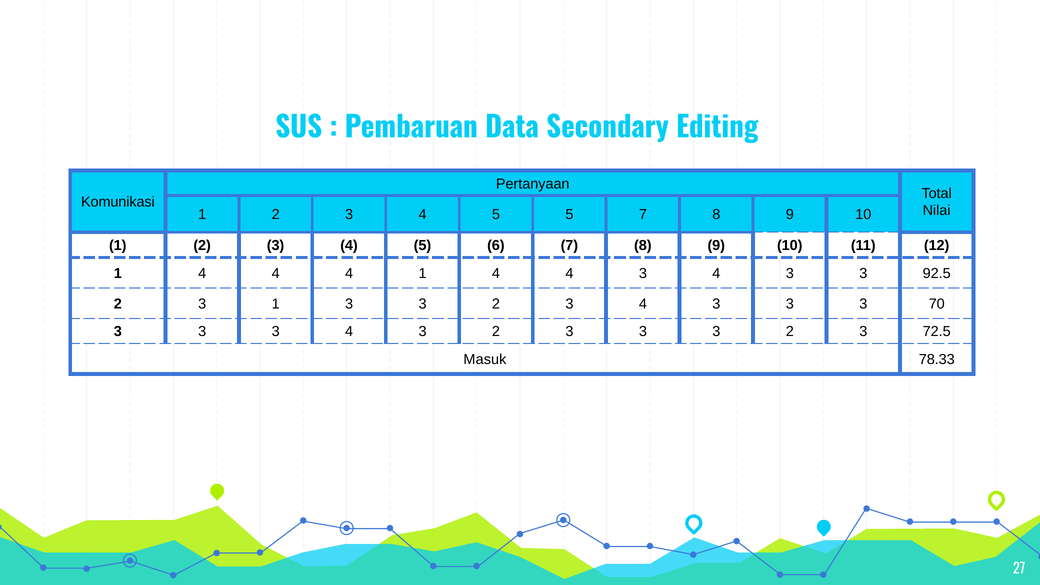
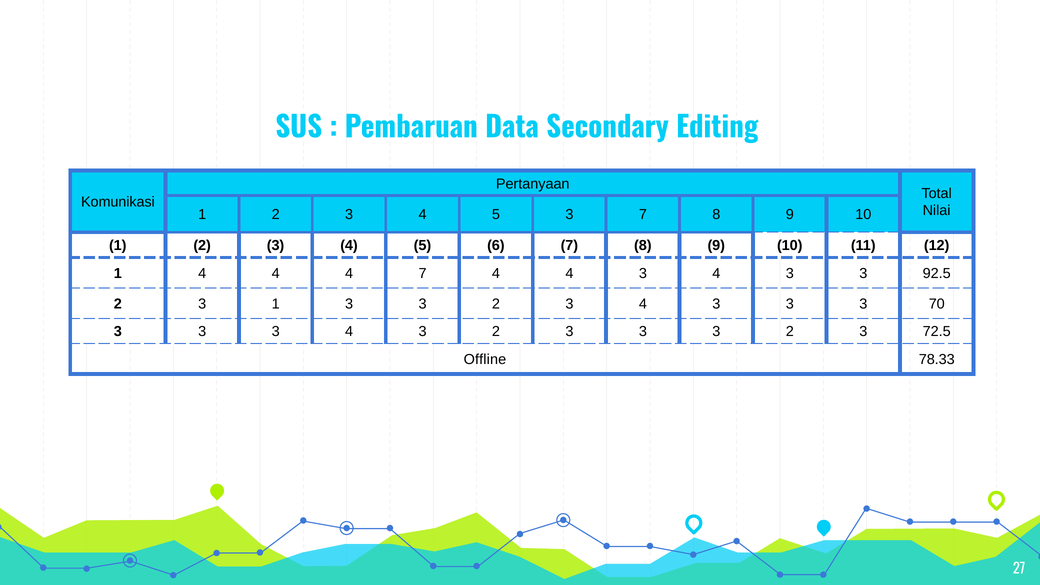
5 5: 5 -> 3 (569, 215)
4 1: 1 -> 7 (423, 273)
Masuk: Masuk -> Offline (485, 360)
